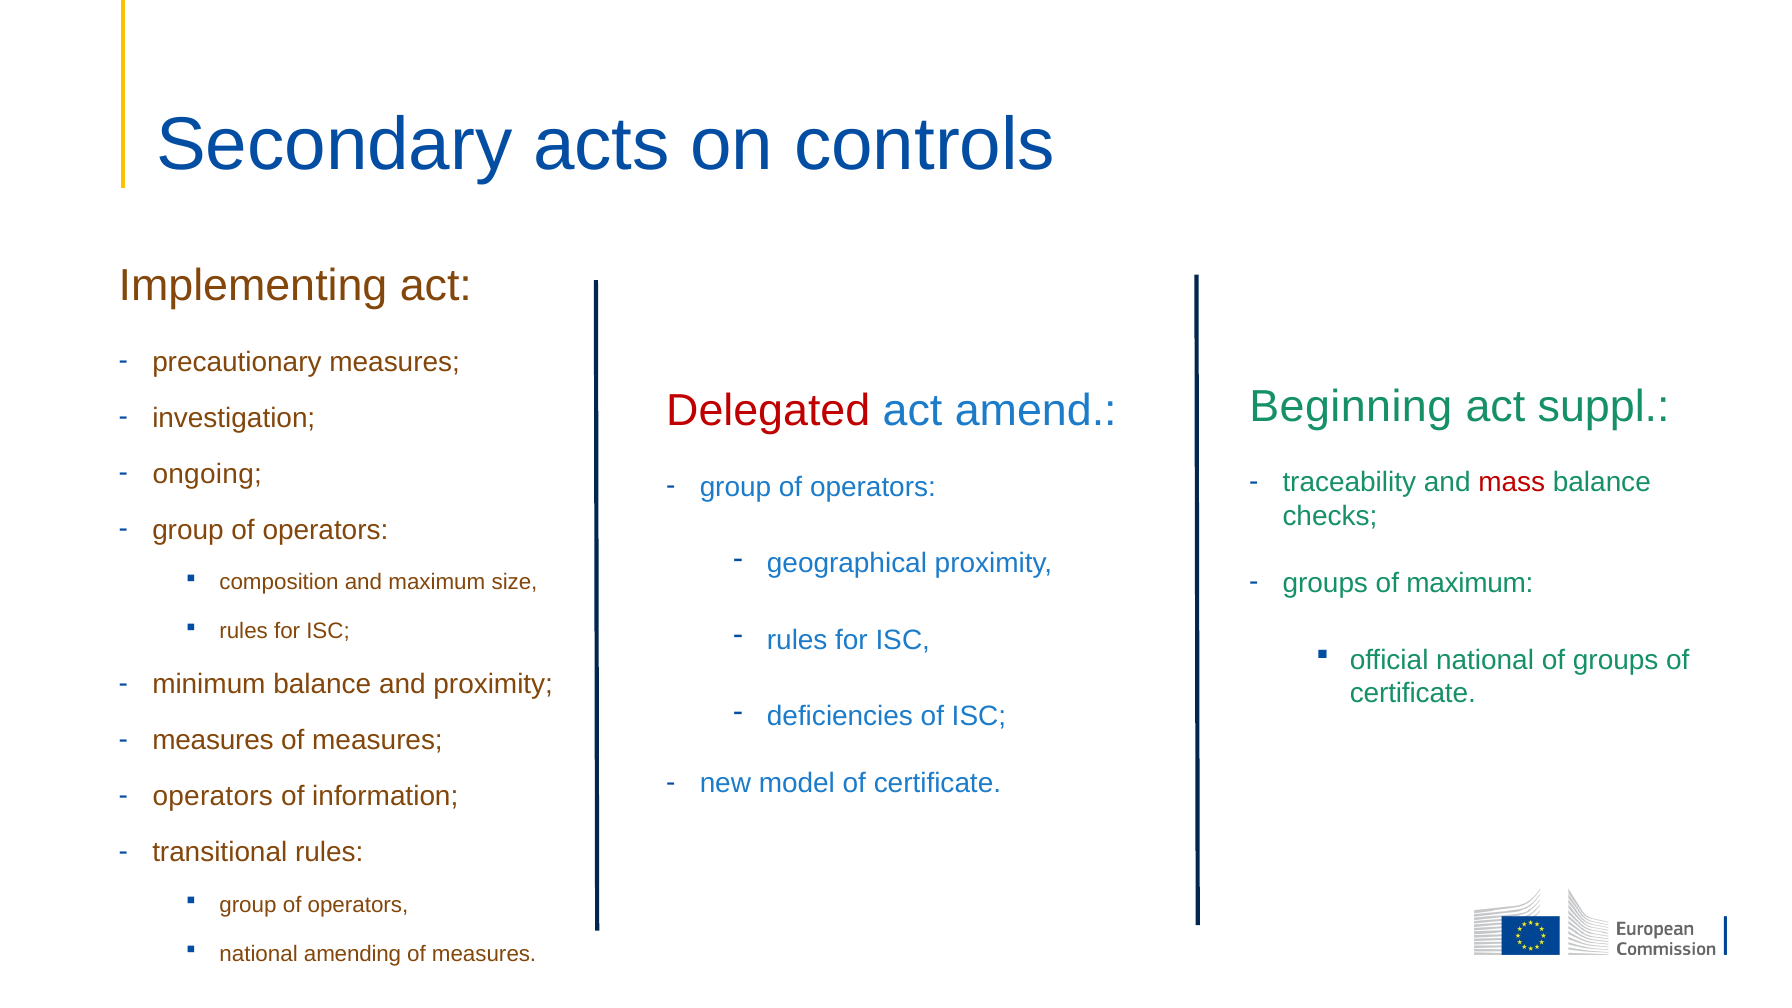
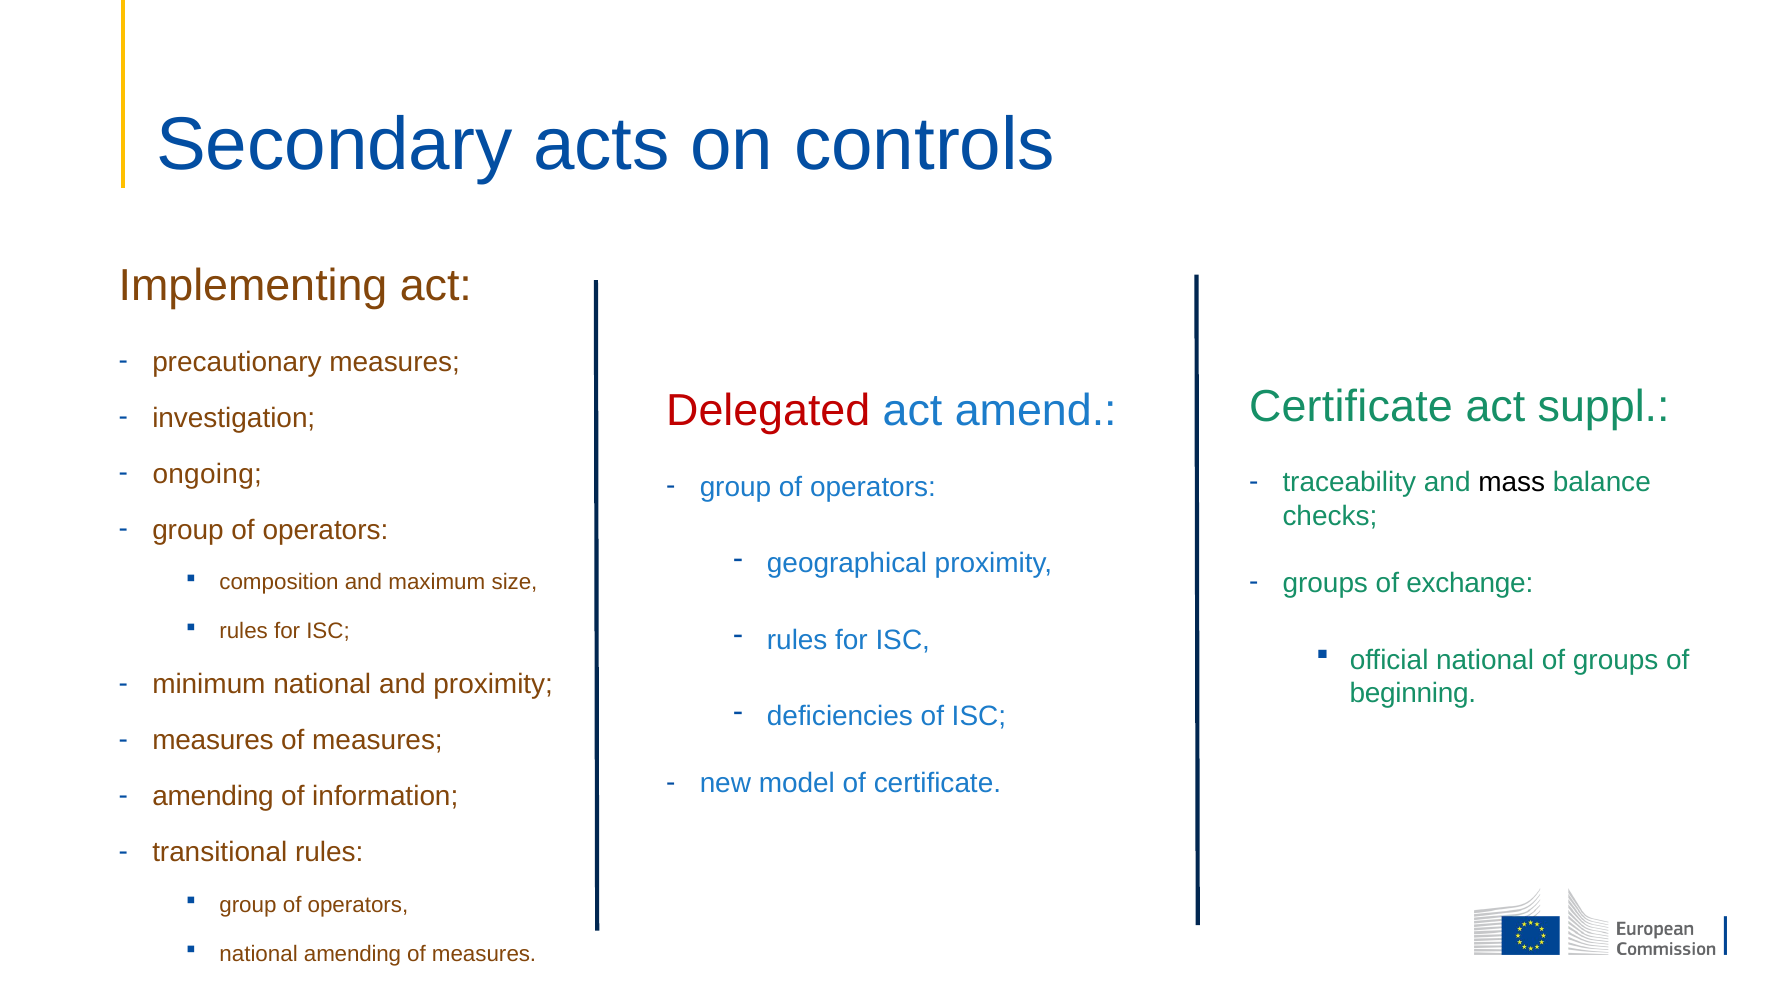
Beginning: Beginning -> Certificate (1351, 407)
mass colour: red -> black (1512, 483)
of maximum: maximum -> exchange (1470, 583)
minimum balance: balance -> national (322, 685)
certificate: certificate -> beginning (1413, 693)
operators: operators -> amending (213, 797)
